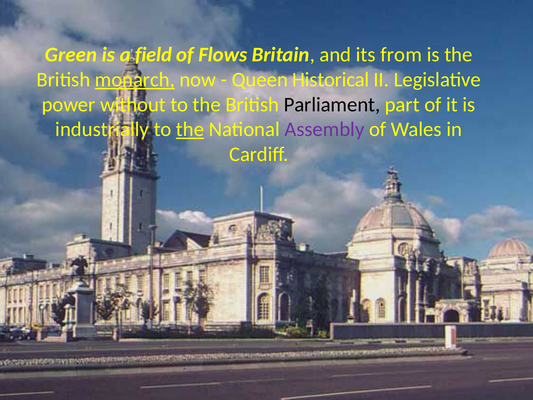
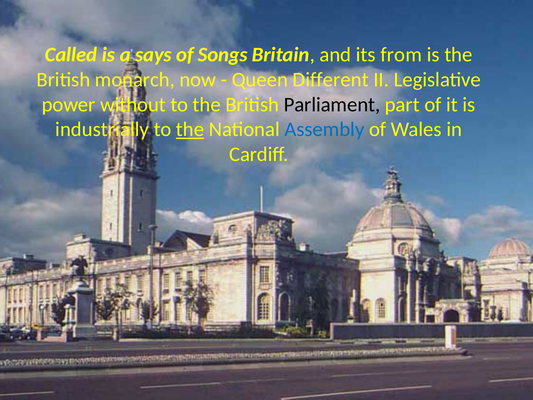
Green: Green -> Called (71, 55)
field: field -> says (154, 55)
Flows: Flows -> Songs (223, 55)
monarch underline: present -> none (135, 80)
Historical: Historical -> Different (331, 80)
Assembly colour: purple -> blue (324, 129)
